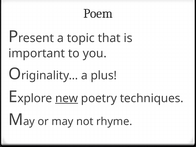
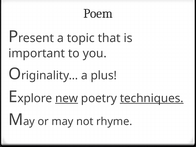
techniques underline: none -> present (152, 98)
